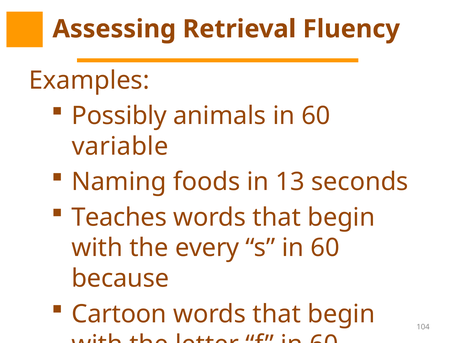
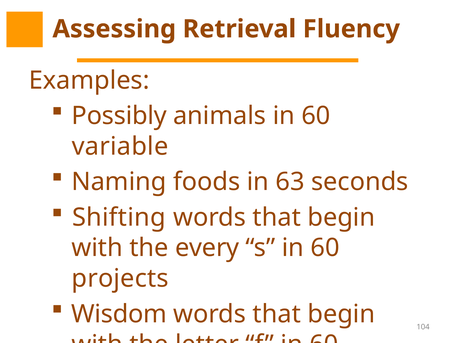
13: 13 -> 63 (290, 182)
Teaches: Teaches -> Shifting (119, 217)
because: because -> projects (120, 278)
Cartoon: Cartoon -> Wisdom (119, 314)
